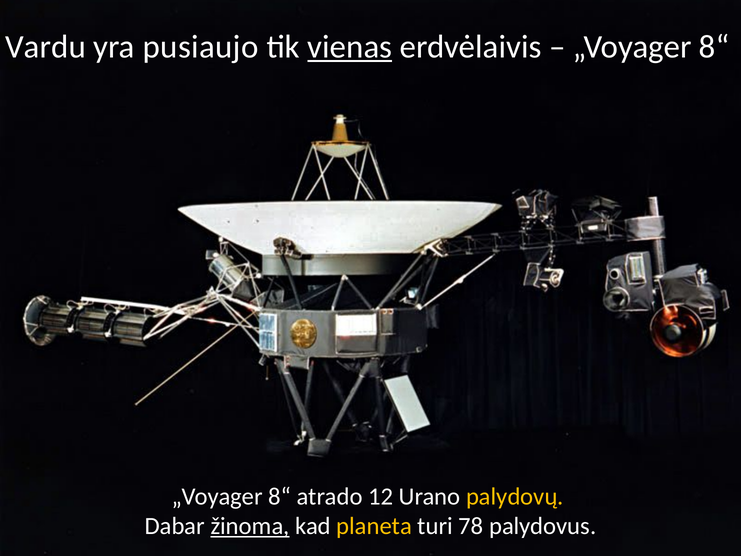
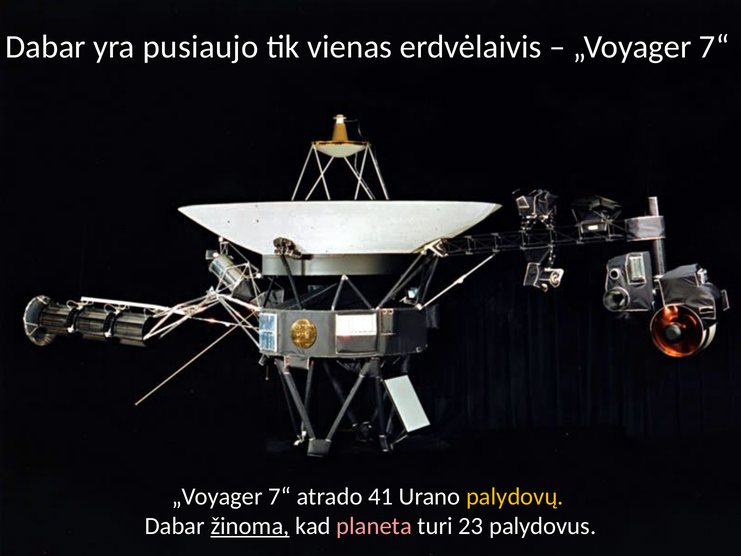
Vardu: Vardu -> Dabar (45, 47)
vienas underline: present -> none (350, 47)
8“: 8“ -> 7“ (714, 47)
8“: 8“ -> 7“ (280, 496)
12: 12 -> 41 (381, 496)
planeta colour: yellow -> pink (374, 526)
78: 78 -> 23 (471, 526)
